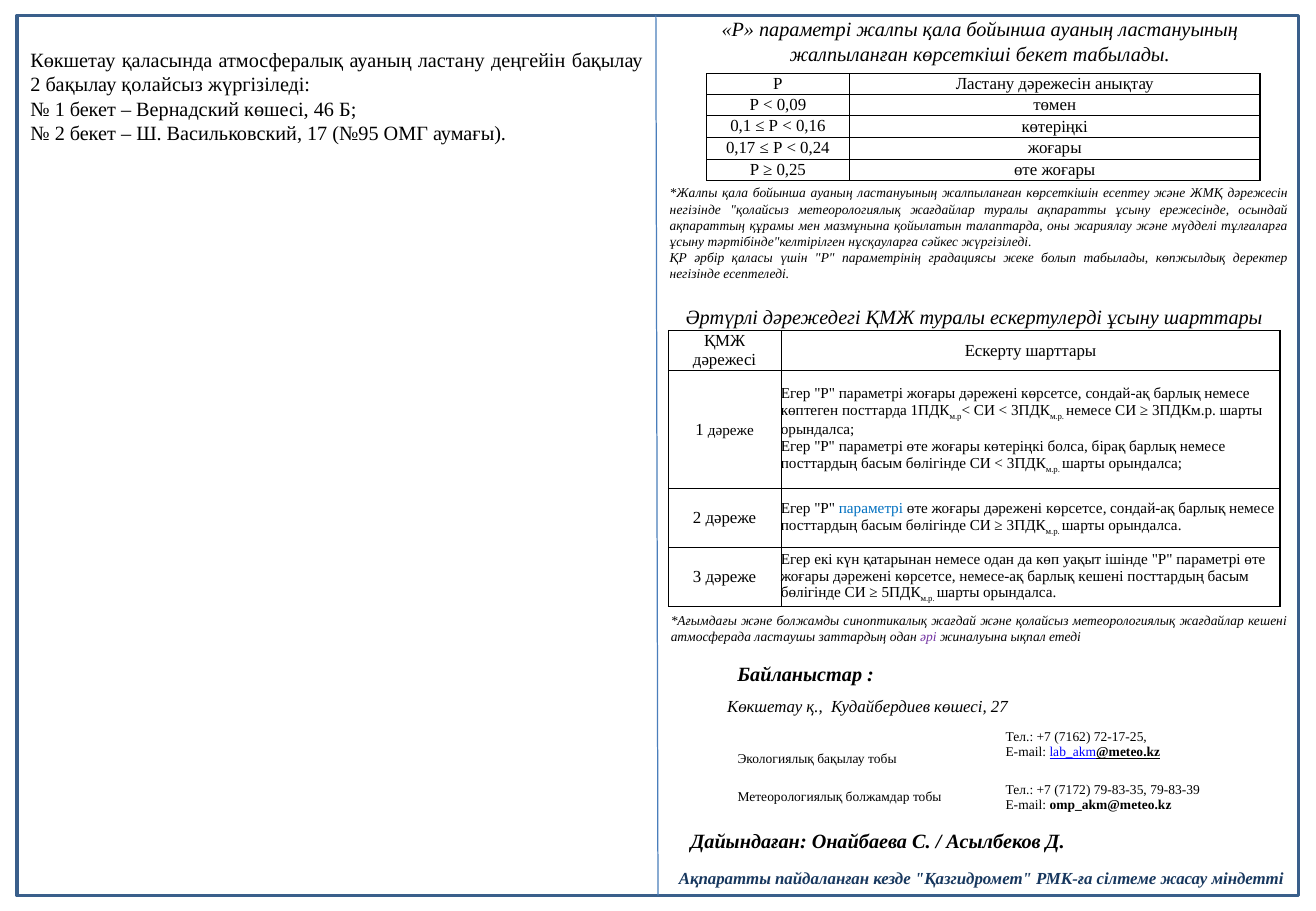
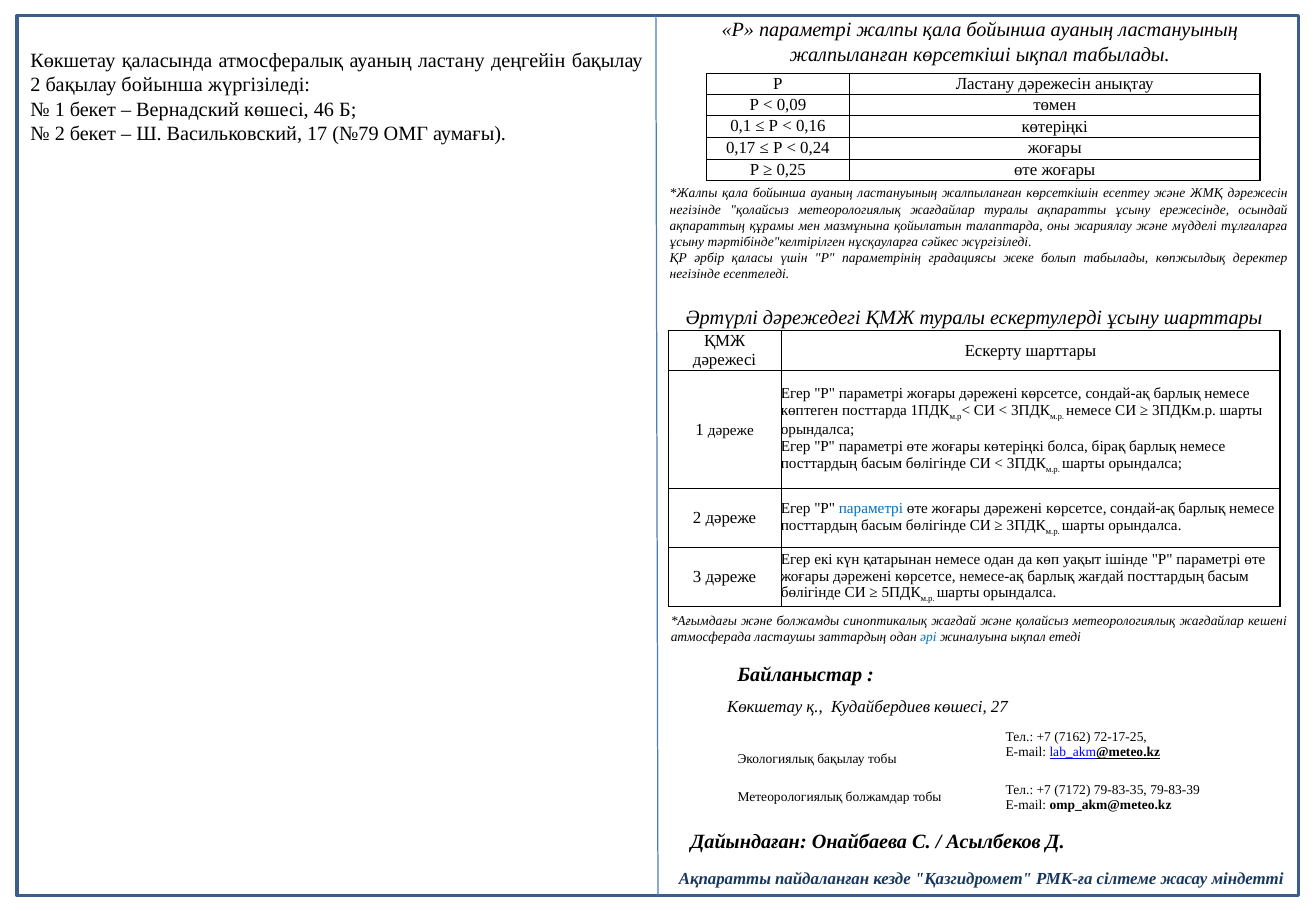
көрсеткіші бекет: бекет -> ықпал (1042, 54)
бақылау қолайсыз: қолайсыз -> бойынша (162, 85)
№95: №95 -> №79 (356, 134)
барлық кешені: кешені -> жағдай (1101, 576)
әрі colour: purple -> blue (928, 637)
